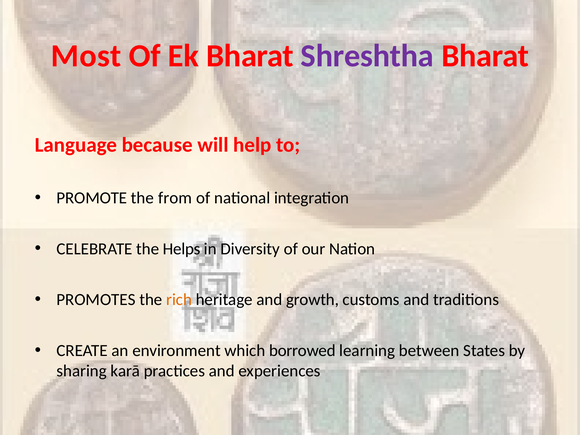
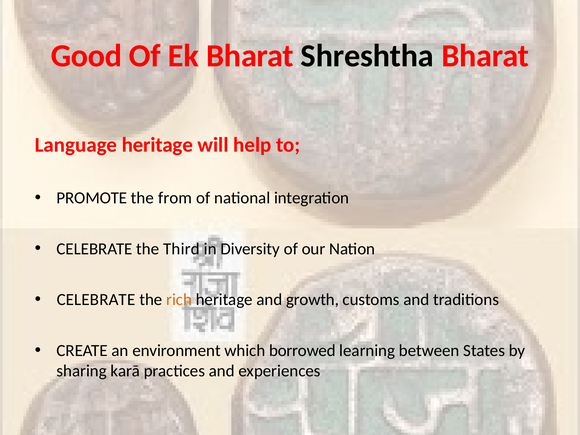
Most: Most -> Good (86, 56)
Shreshtha colour: purple -> black (367, 56)
Language because: because -> heritage (157, 145)
Helps: Helps -> Third (181, 249)
PROMOTES: PROMOTES -> CELEBRATE (96, 300)
